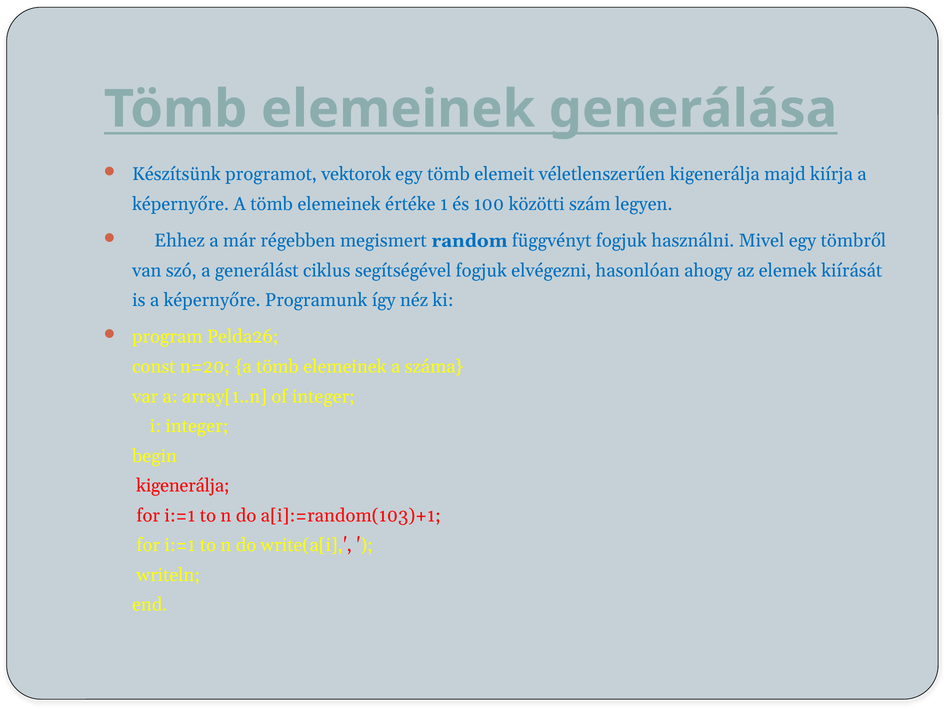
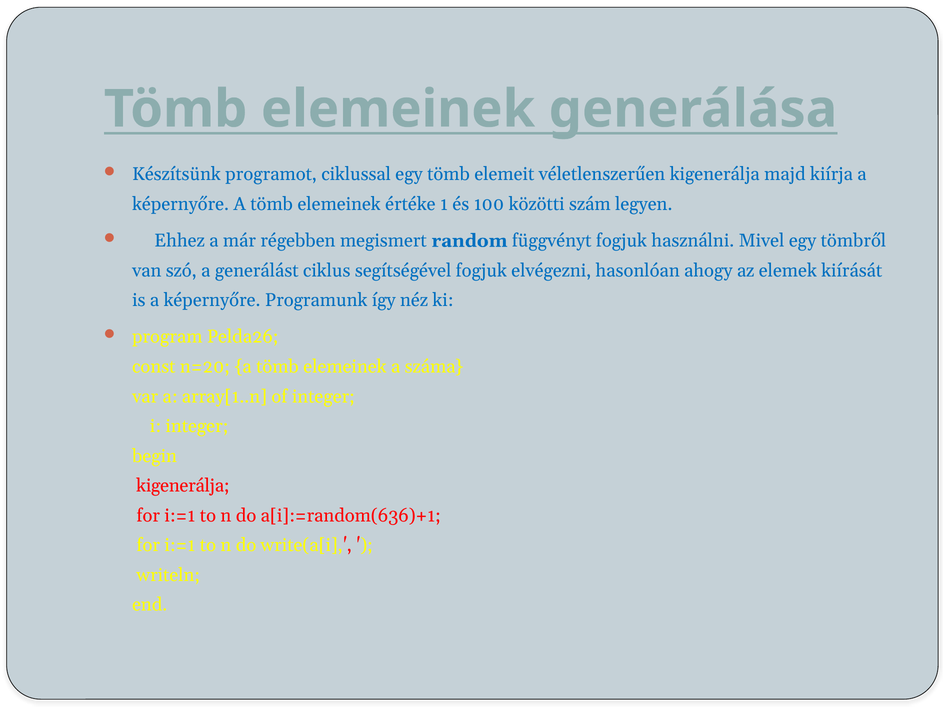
vektorok: vektorok -> ciklussal (356, 174)
a[i]:=random(103)+1: a[i]:=random(103)+1 -> a[i]:=random(636)+1 (351, 515)
